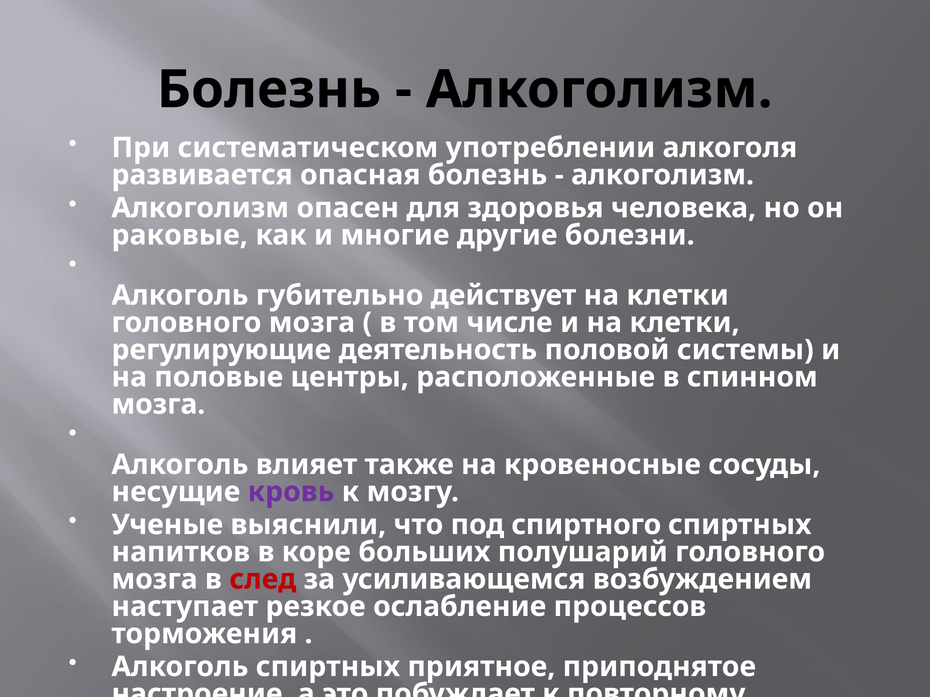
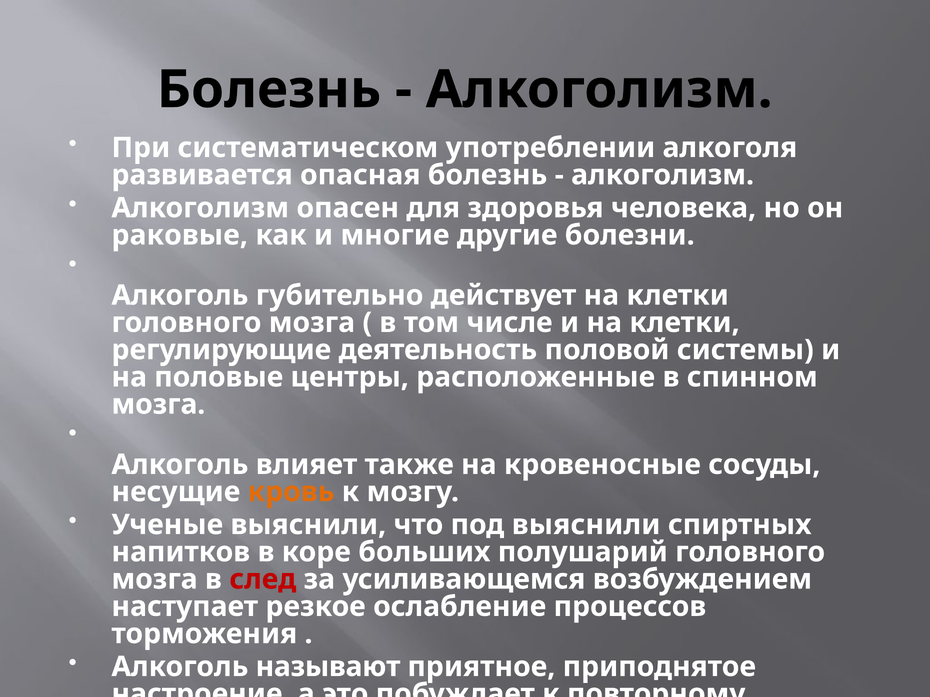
кровь colour: purple -> orange (291, 492)
под спиртного: спиртного -> выяснили (586, 525)
Алкоголь спиртных: спиртных -> называют (328, 667)
